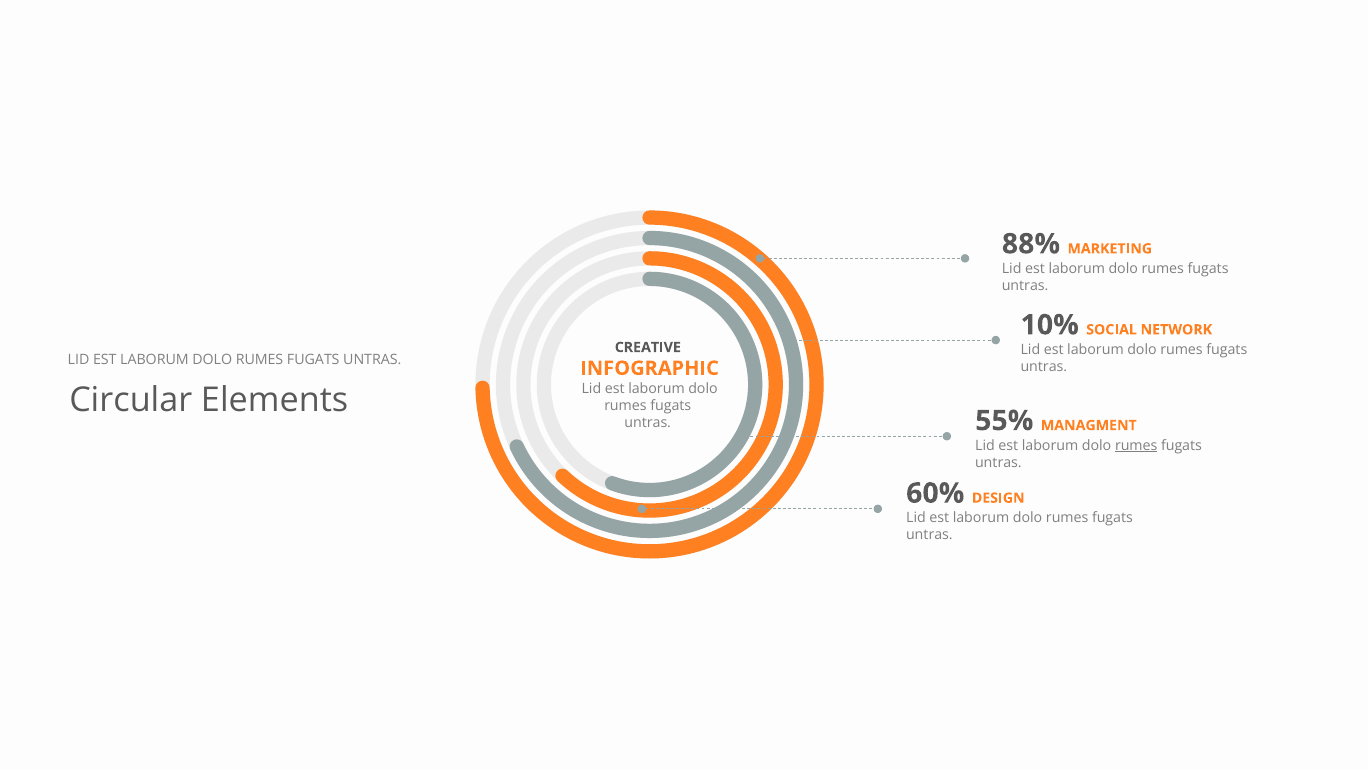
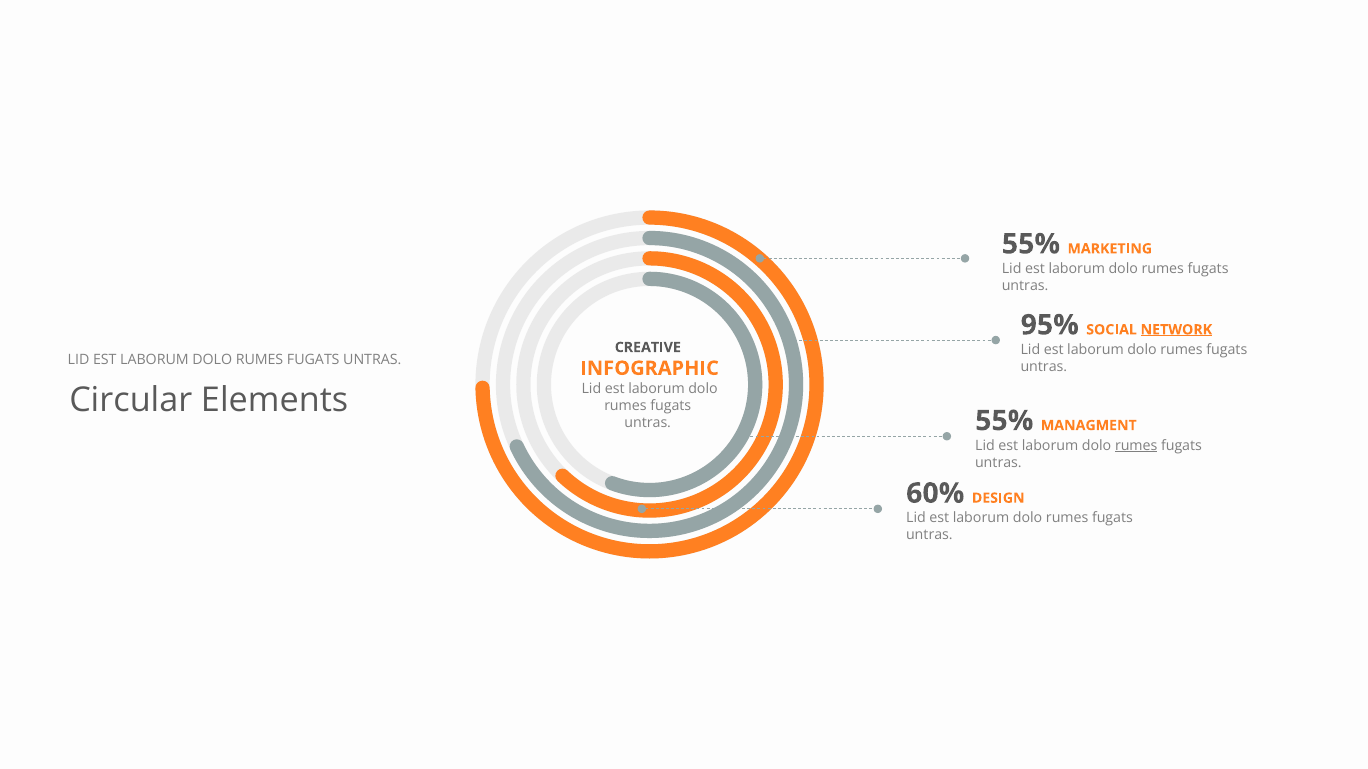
88%: 88% -> 55% (1031, 244)
10%: 10% -> 95% (1050, 325)
NETWORK underline: none -> present (1176, 330)
